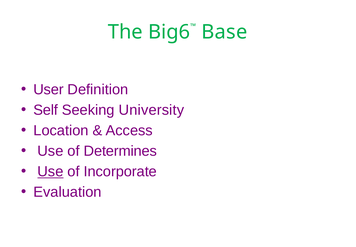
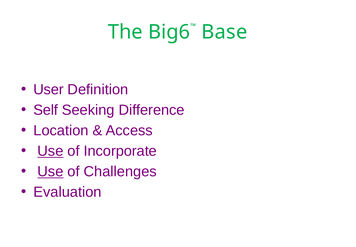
University: University -> Difference (152, 110)
Use underline: none -> present (50, 151)
Determines: Determines -> Incorporate (120, 151)
Incorporate: Incorporate -> Challenges (120, 171)
